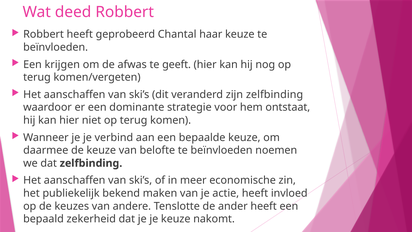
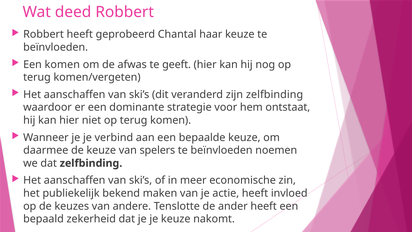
Een krijgen: krijgen -> komen (62, 64)
belofte: belofte -> spelers (157, 150)
